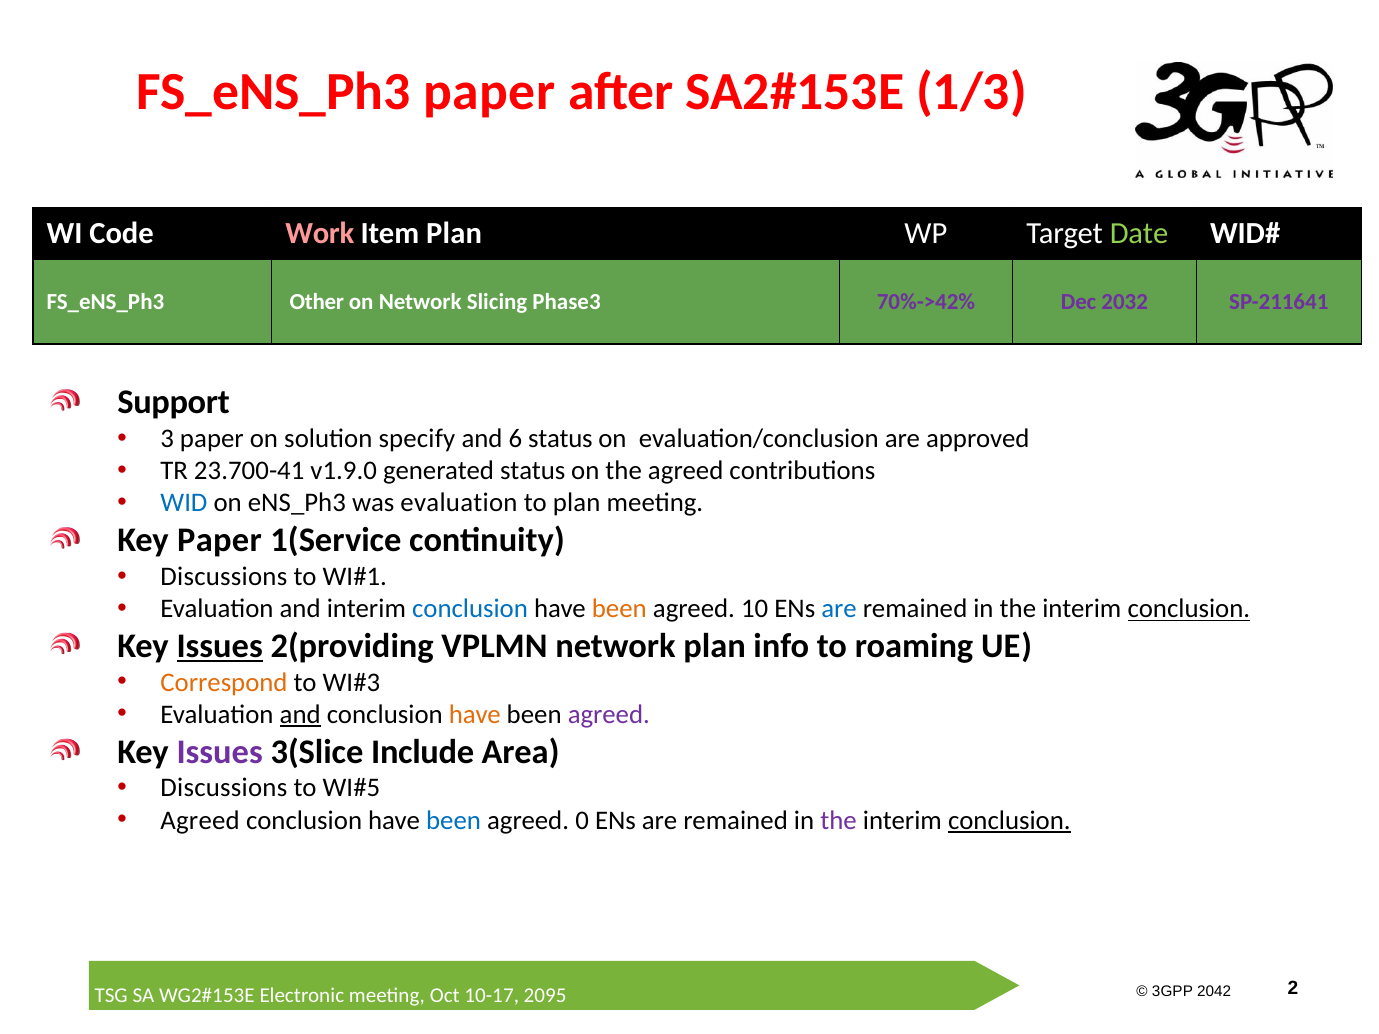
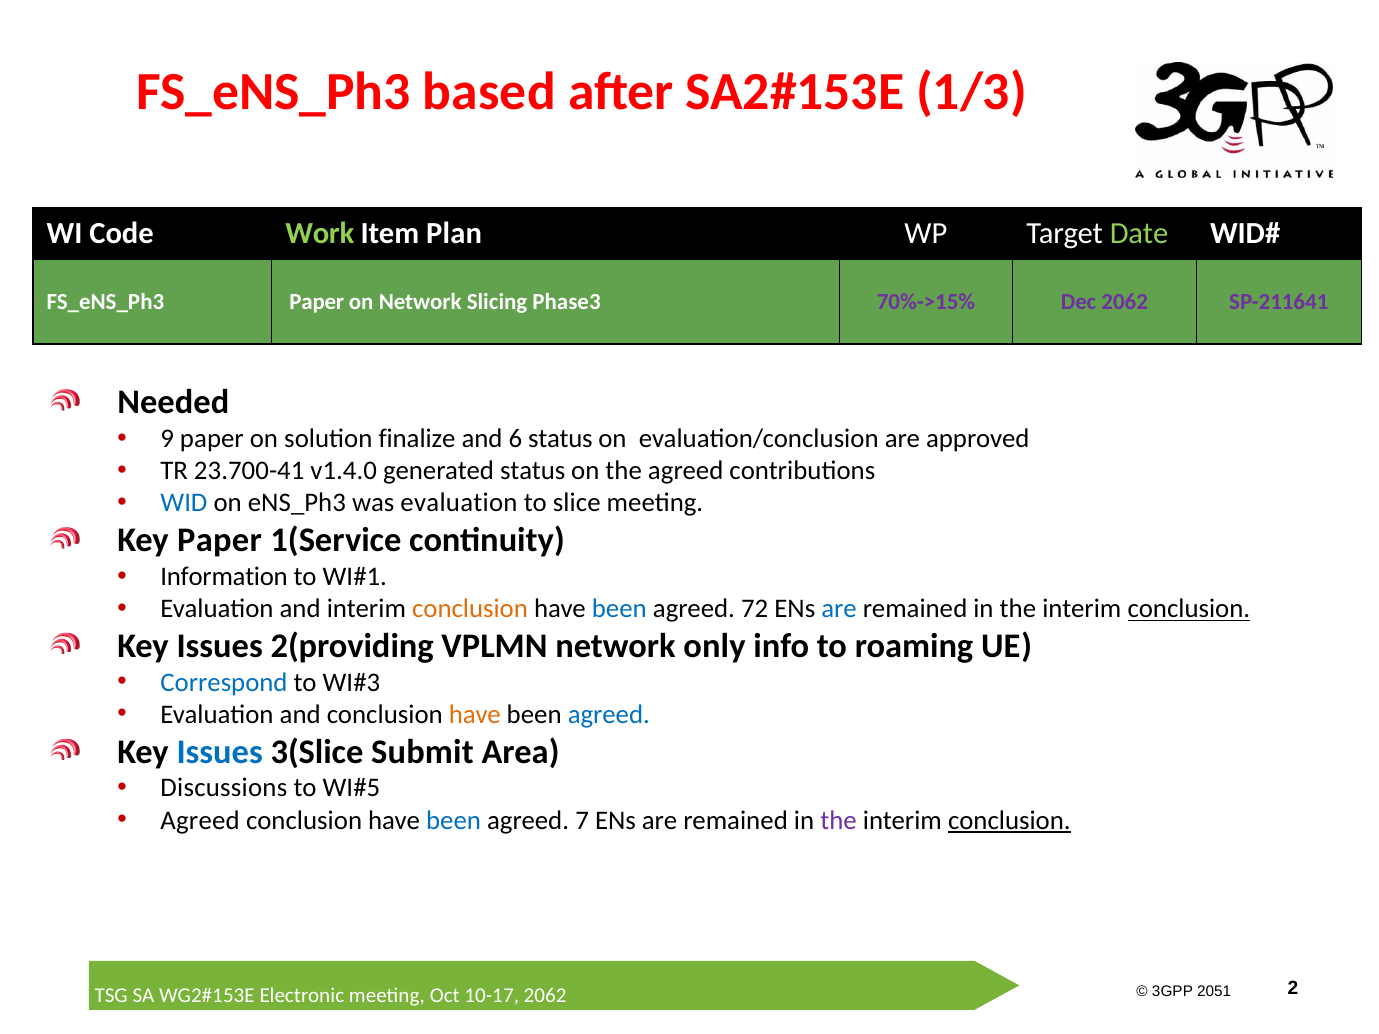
FS_eNS_Ph3 paper: paper -> based (489, 92)
Work colour: pink -> light green (320, 234)
FS_eNS_Ph3 Other: Other -> Paper (317, 302)
70%->42%: 70%->42% -> 70%->15% (926, 302)
Dec 2032: 2032 -> 2062 (1125, 302)
Support: Support -> Needed (173, 403)
3: 3 -> 9 (167, 439)
specify: specify -> finalize (417, 439)
v1.9.0: v1.9.0 -> v1.4.0 (344, 471)
to plan: plan -> slice (577, 503)
Discussions: Discussions -> Information (224, 577)
conclusion colour: blue -> orange (470, 609)
been colour: orange -> blue (619, 609)
10: 10 -> 72 (755, 609)
Issues underline: present -> none (220, 646)
network plan: plan -> only (715, 646)
Correspond colour: orange -> blue (224, 682)
and underline: present -> none (300, 715)
agreed colour: purple -> blue (609, 715)
Issues colour: purple -> blue (220, 752)
Include: Include -> Submit (422, 752)
0: 0 -> 7 (582, 820)
2042: 2042 -> 2051 (1214, 992)
2095: 2095 -> 2062 (545, 995)
